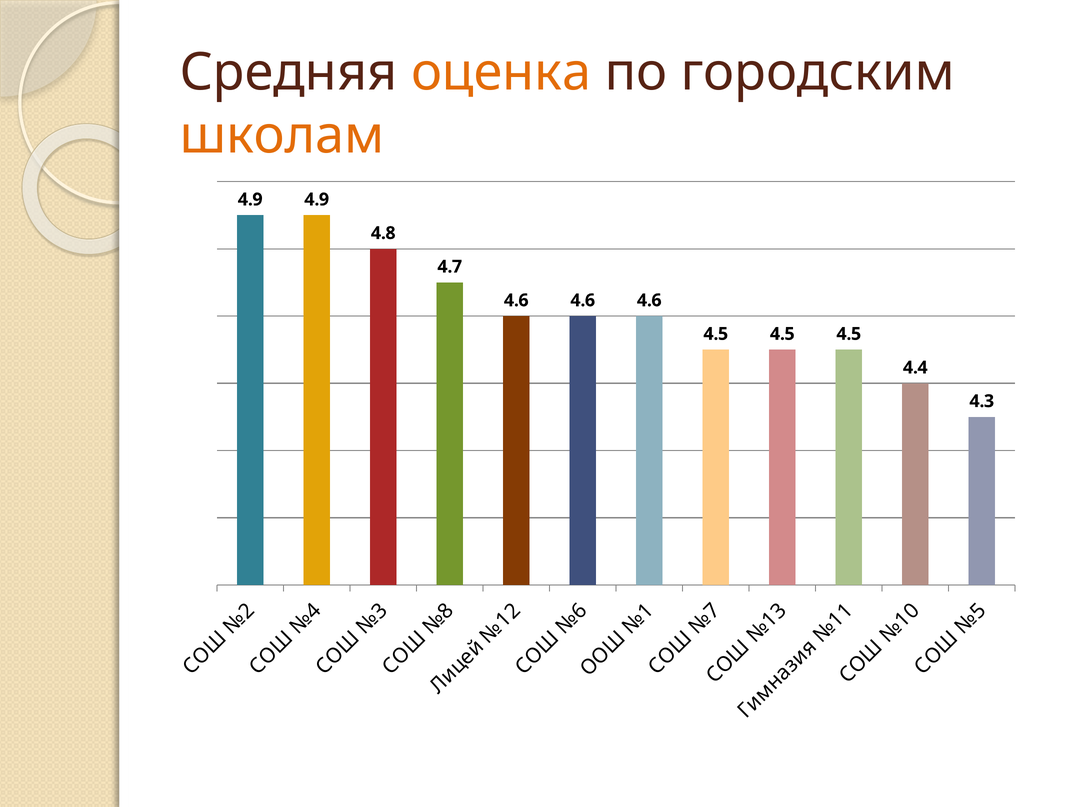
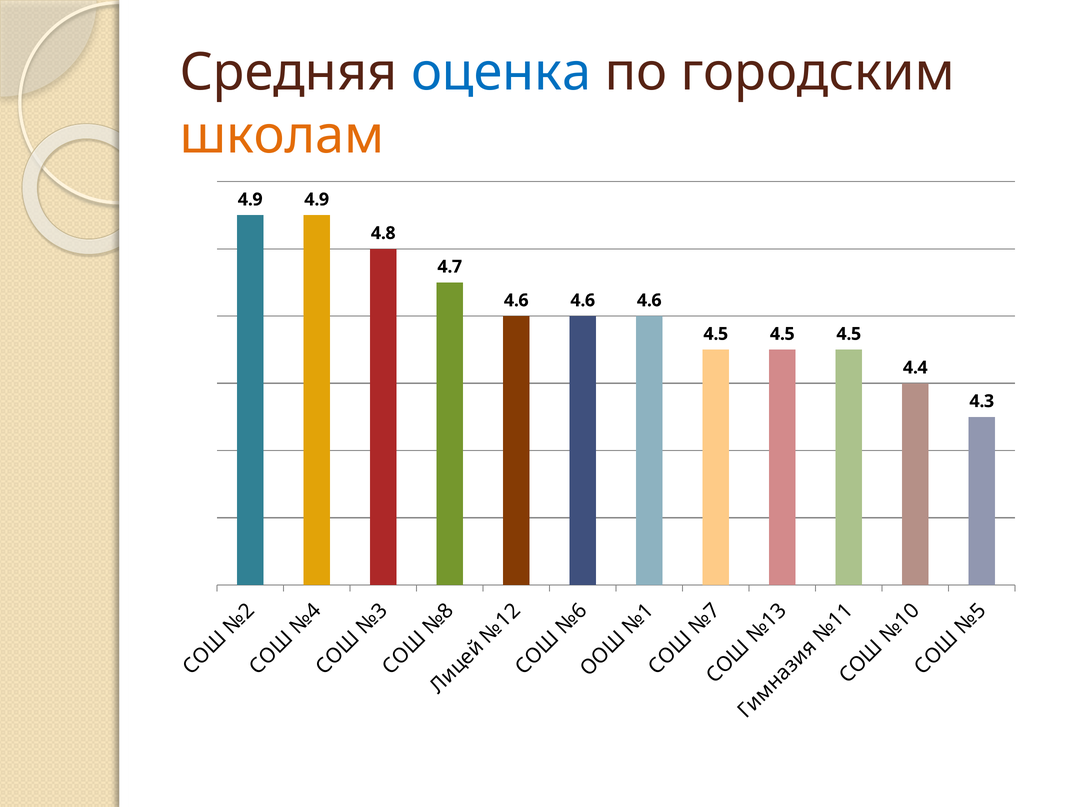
оценка colour: orange -> blue (501, 73)
